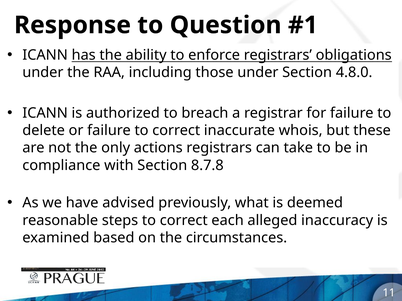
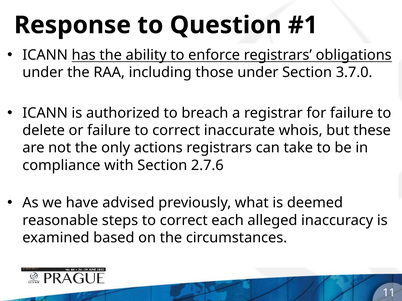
4.8.0: 4.8.0 -> 3.7.0 (354, 73)
8.7.8: 8.7.8 -> 2.7.6 (207, 166)
